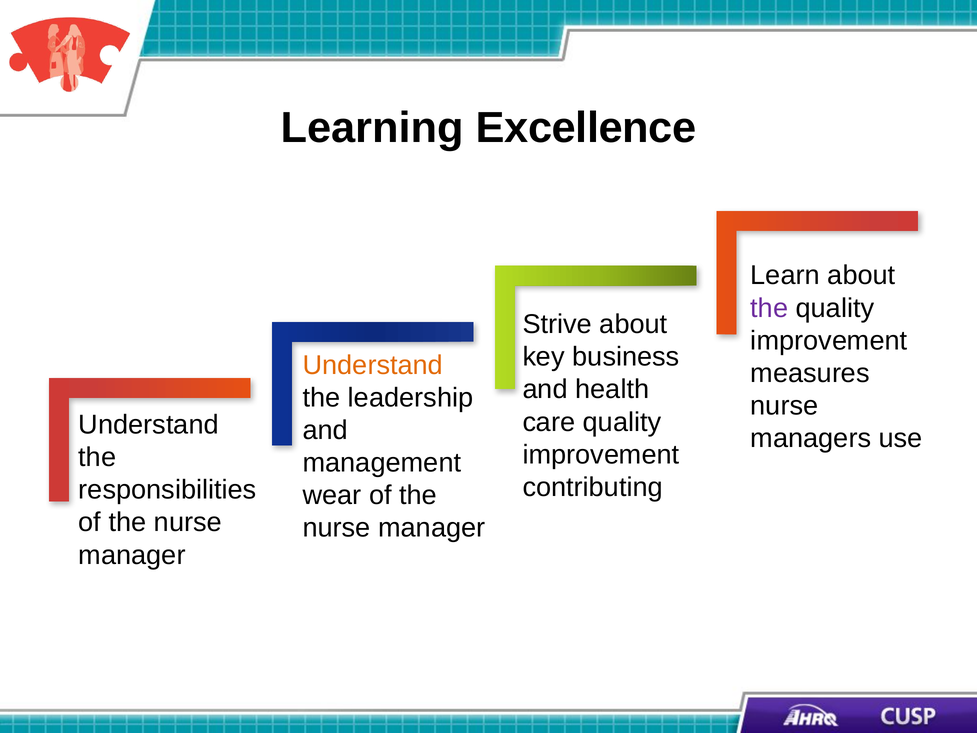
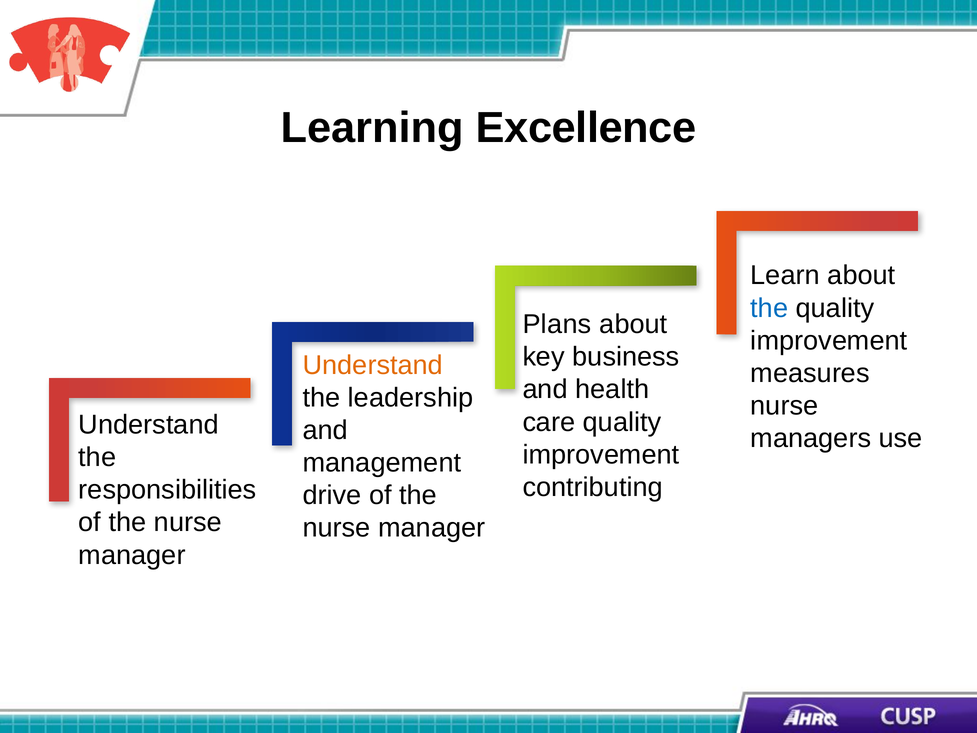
the colour: purple -> blue (769, 308)
Strive: Strive -> Plans (557, 324)
wear: wear -> drive (332, 495)
